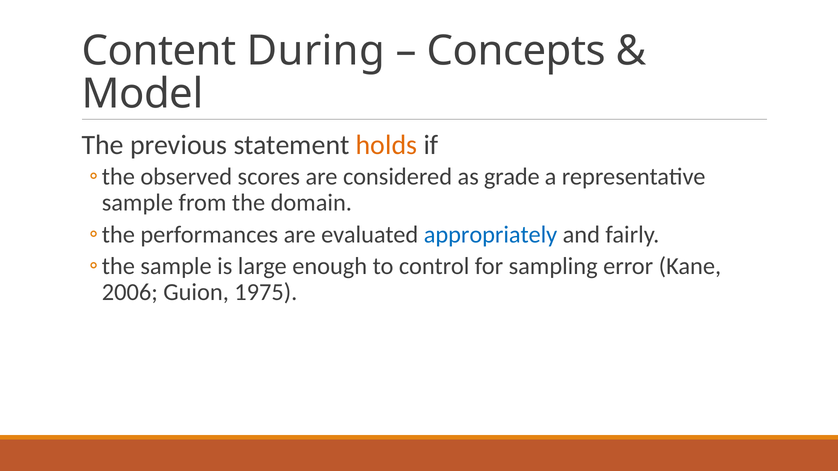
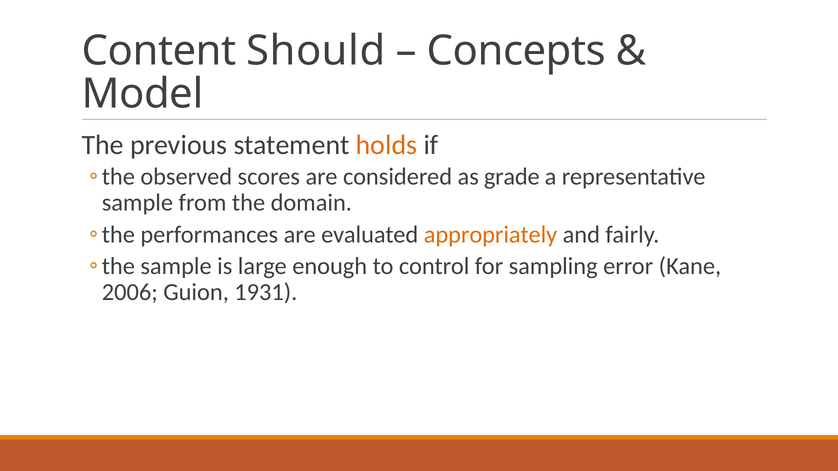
During: During -> Should (316, 51)
appropriately colour: blue -> orange (491, 235)
1975: 1975 -> 1931 (266, 293)
